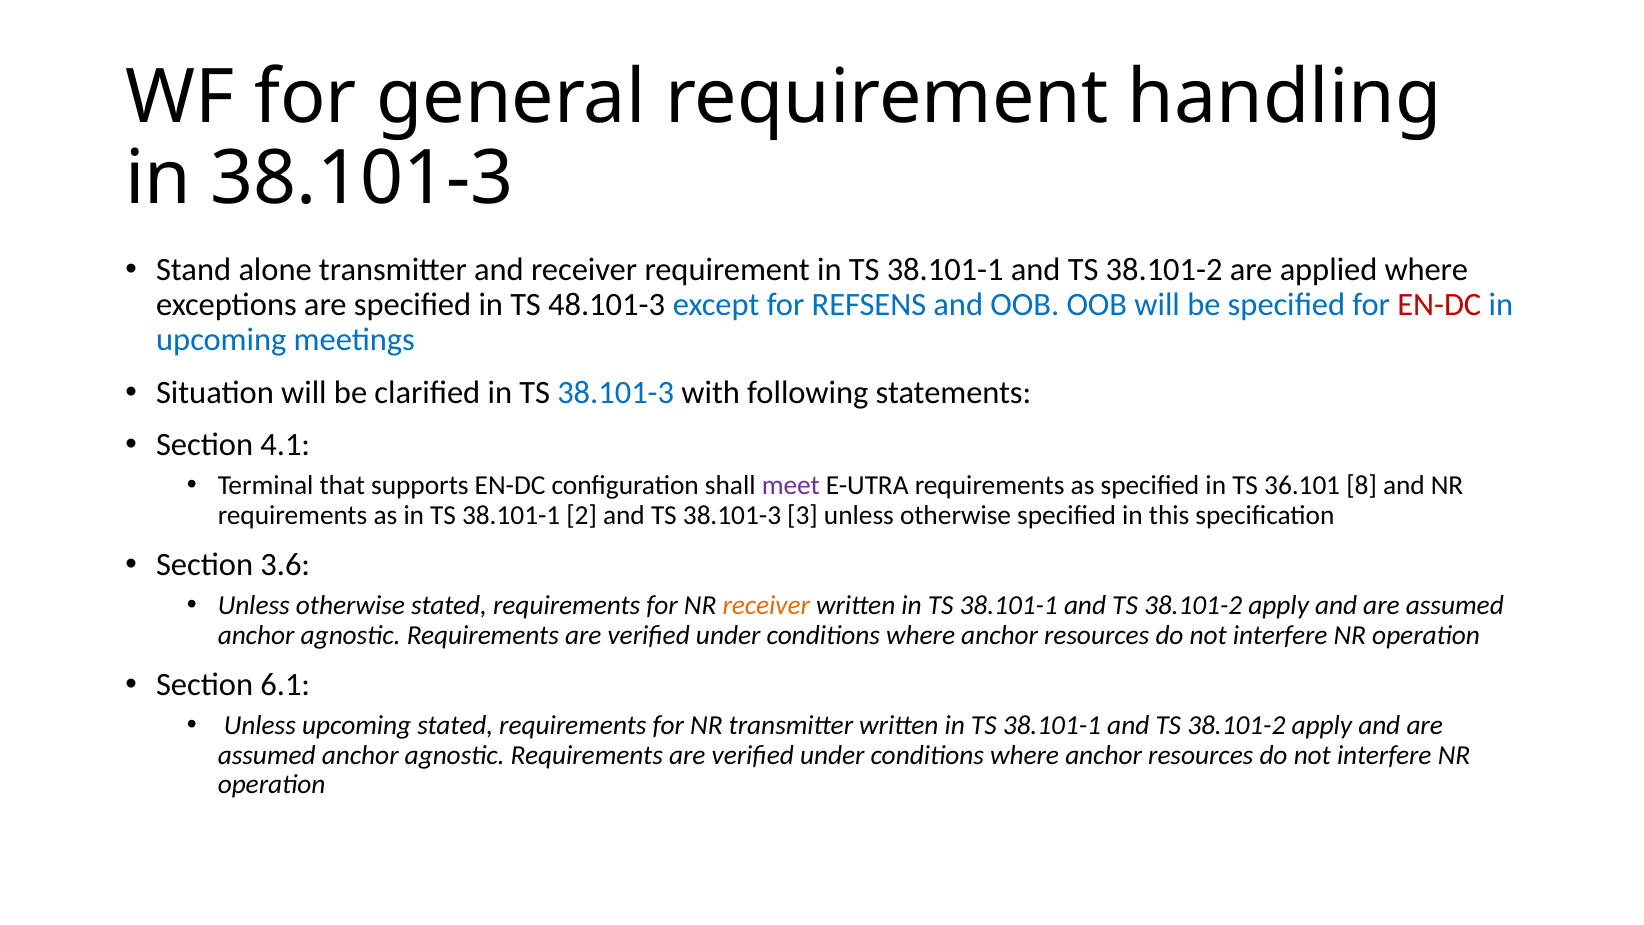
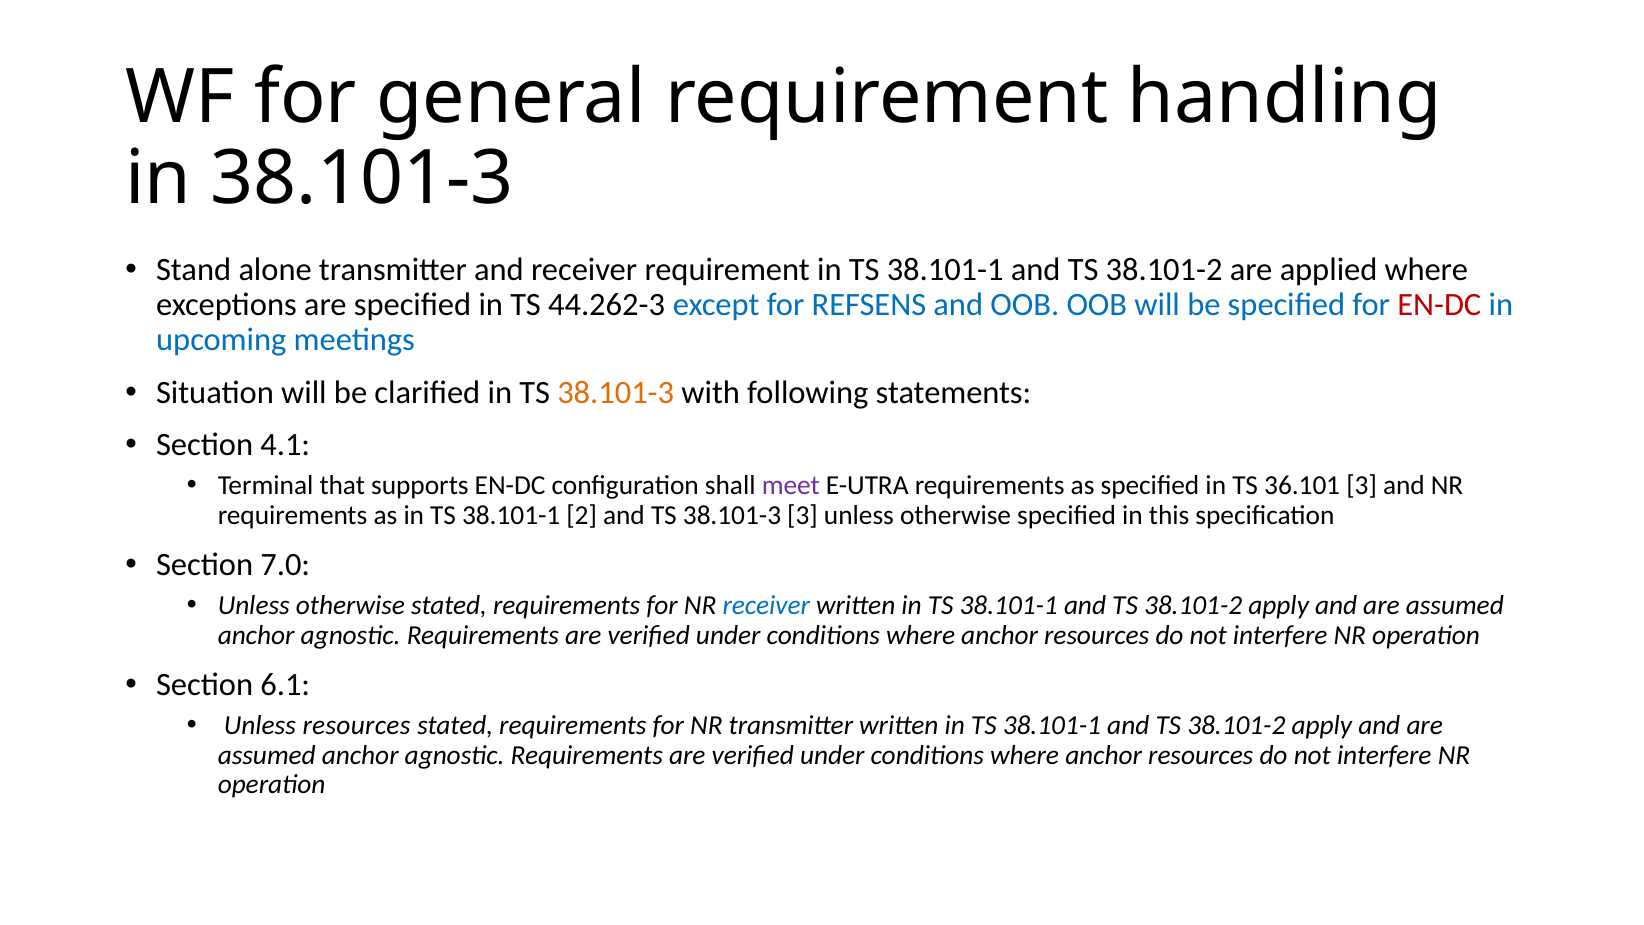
48.101-3: 48.101-3 -> 44.262-3 (607, 305)
38.101-3 colour: blue -> orange (616, 392)
36.101 8: 8 -> 3 (1362, 485)
3.6: 3.6 -> 7.0 (285, 565)
receiver colour: orange -> blue (766, 605)
Unless upcoming: upcoming -> resources (357, 725)
